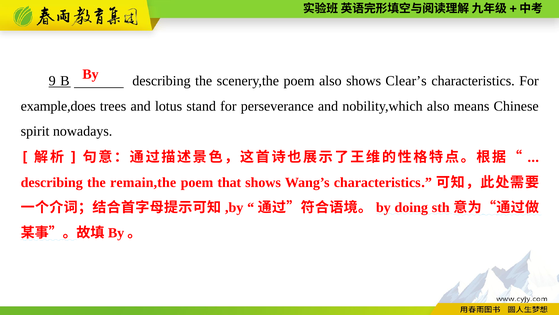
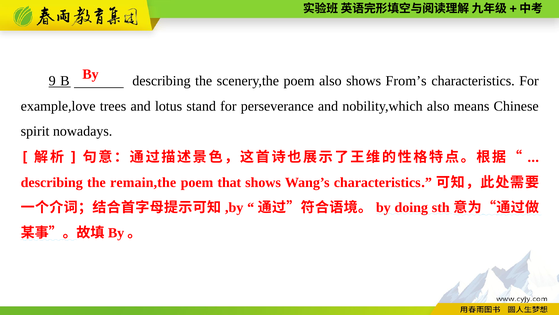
Clear’s: Clear’s -> From’s (406, 81)
example,does: example,does -> example,love (58, 106)
